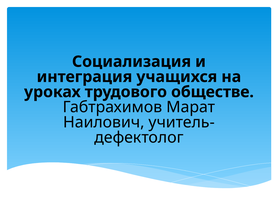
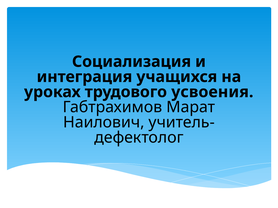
обществе: обществе -> усвоения (212, 92)
